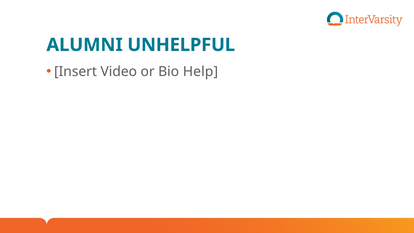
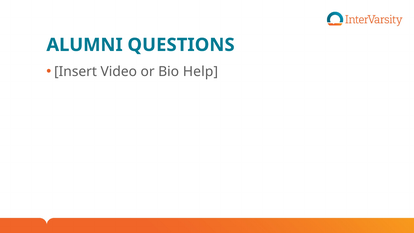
UNHELPFUL: UNHELPFUL -> QUESTIONS (181, 45)
